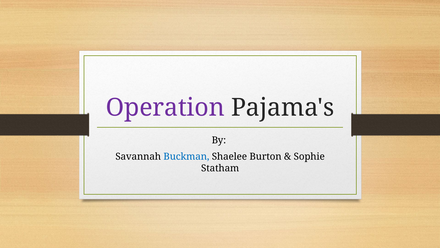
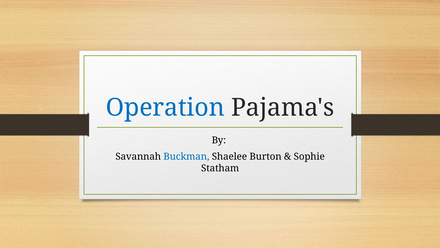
Operation colour: purple -> blue (165, 107)
